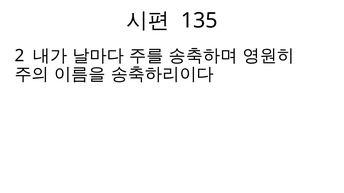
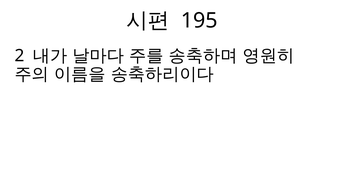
135: 135 -> 195 (199, 21)
